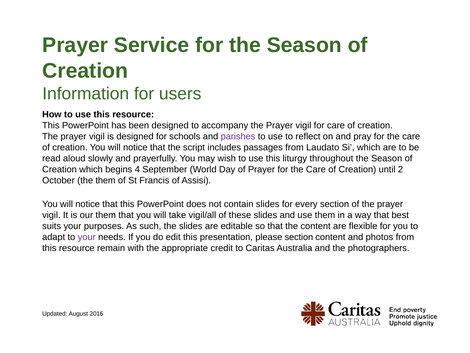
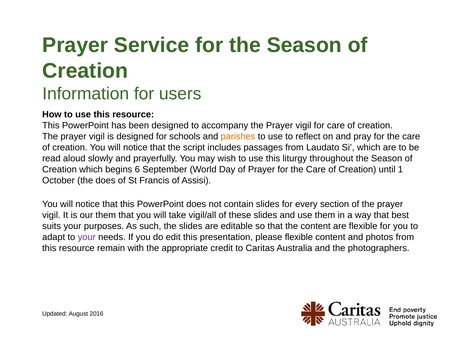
parishes colour: purple -> orange (238, 136)
4: 4 -> 6 (137, 169)
2: 2 -> 1 (401, 169)
the them: them -> does (105, 180)
please section: section -> flexible (299, 237)
